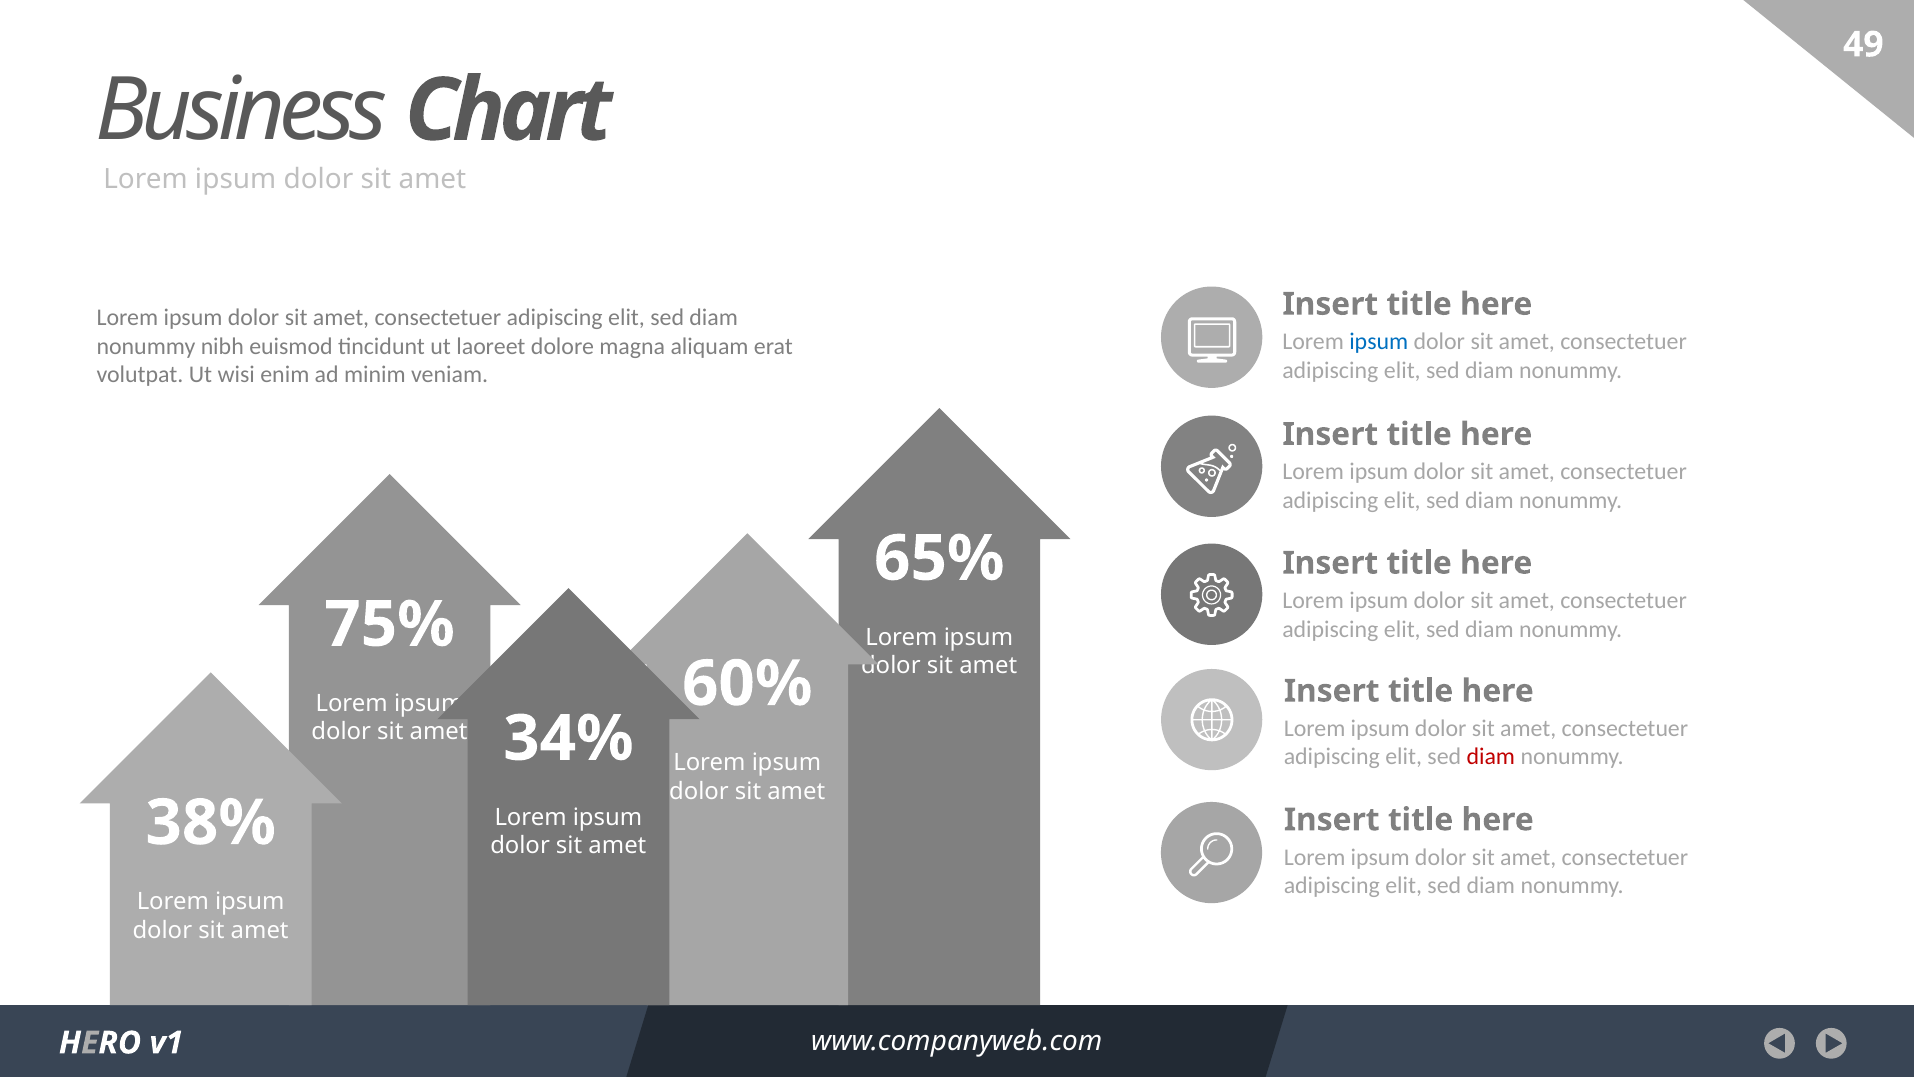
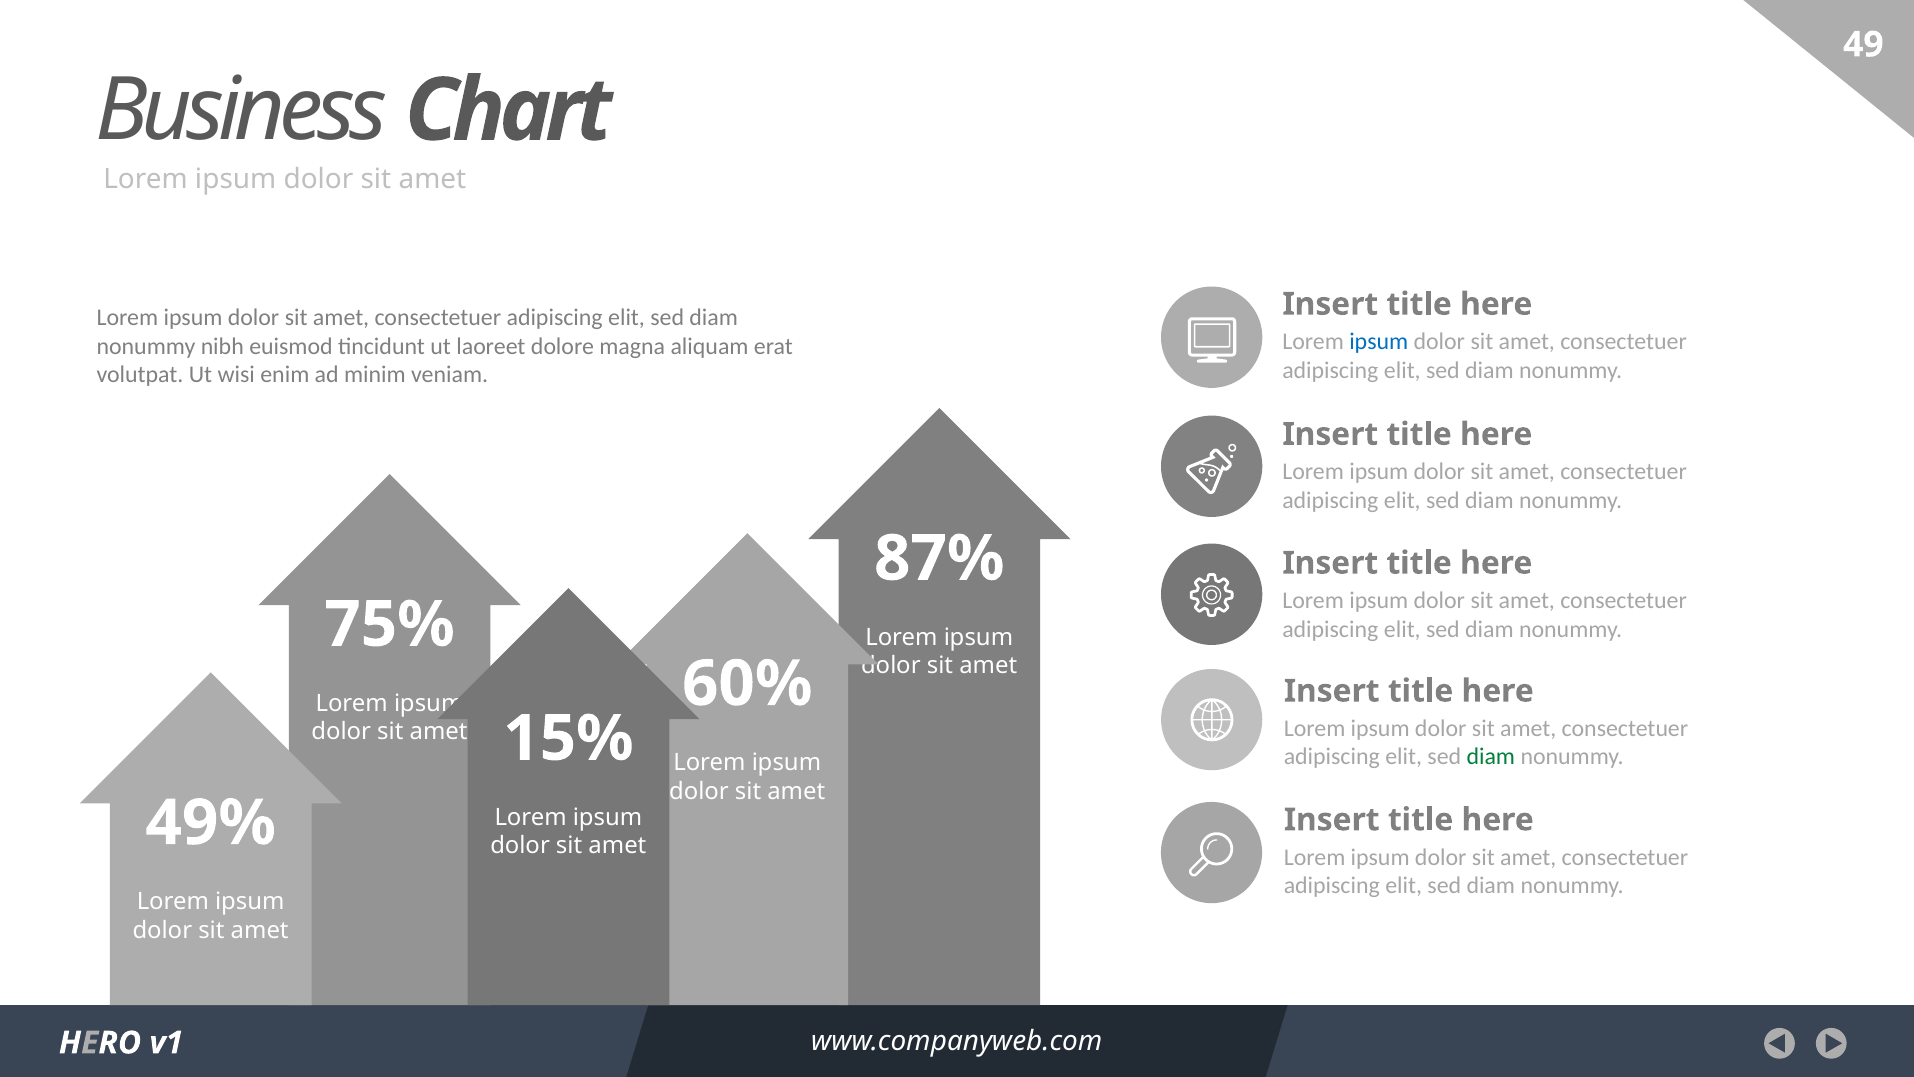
65%: 65% -> 87% (939, 559)
34%: 34% -> 15% (568, 738)
diam colour: red -> green (1491, 757)
38%: 38% -> 49% (211, 823)
